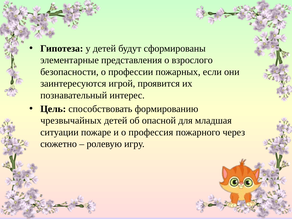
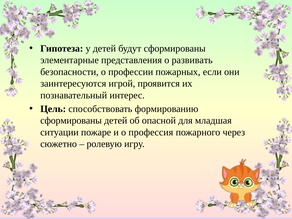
взрослого: взрослого -> развивать (192, 60)
чрезвычайных: чрезвычайных -> сформированы (71, 121)
